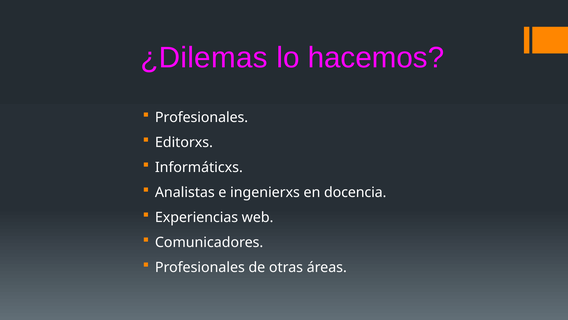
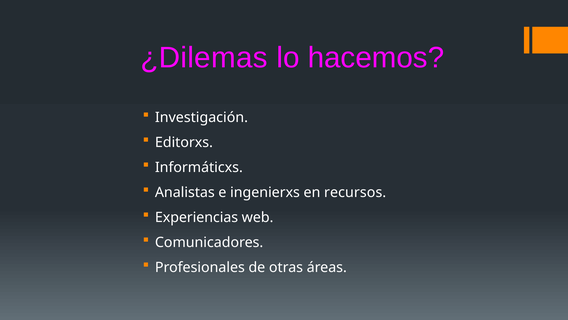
Profesionales: Profesionales -> Investigación (201, 117)
docencia: docencia -> recursos (355, 192)
